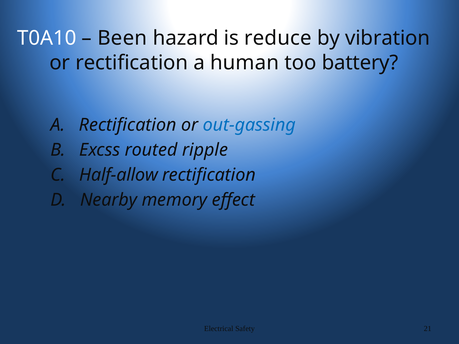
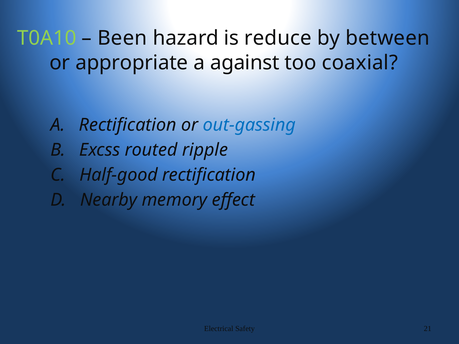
T0A10 colour: white -> light green (47, 38)
vibration: vibration -> between (388, 38)
or rectification: rectification -> appropriate (132, 63)
human: human -> against (245, 63)
battery: battery -> coaxial (360, 63)
Half-allow: Half-allow -> Half-good (119, 175)
